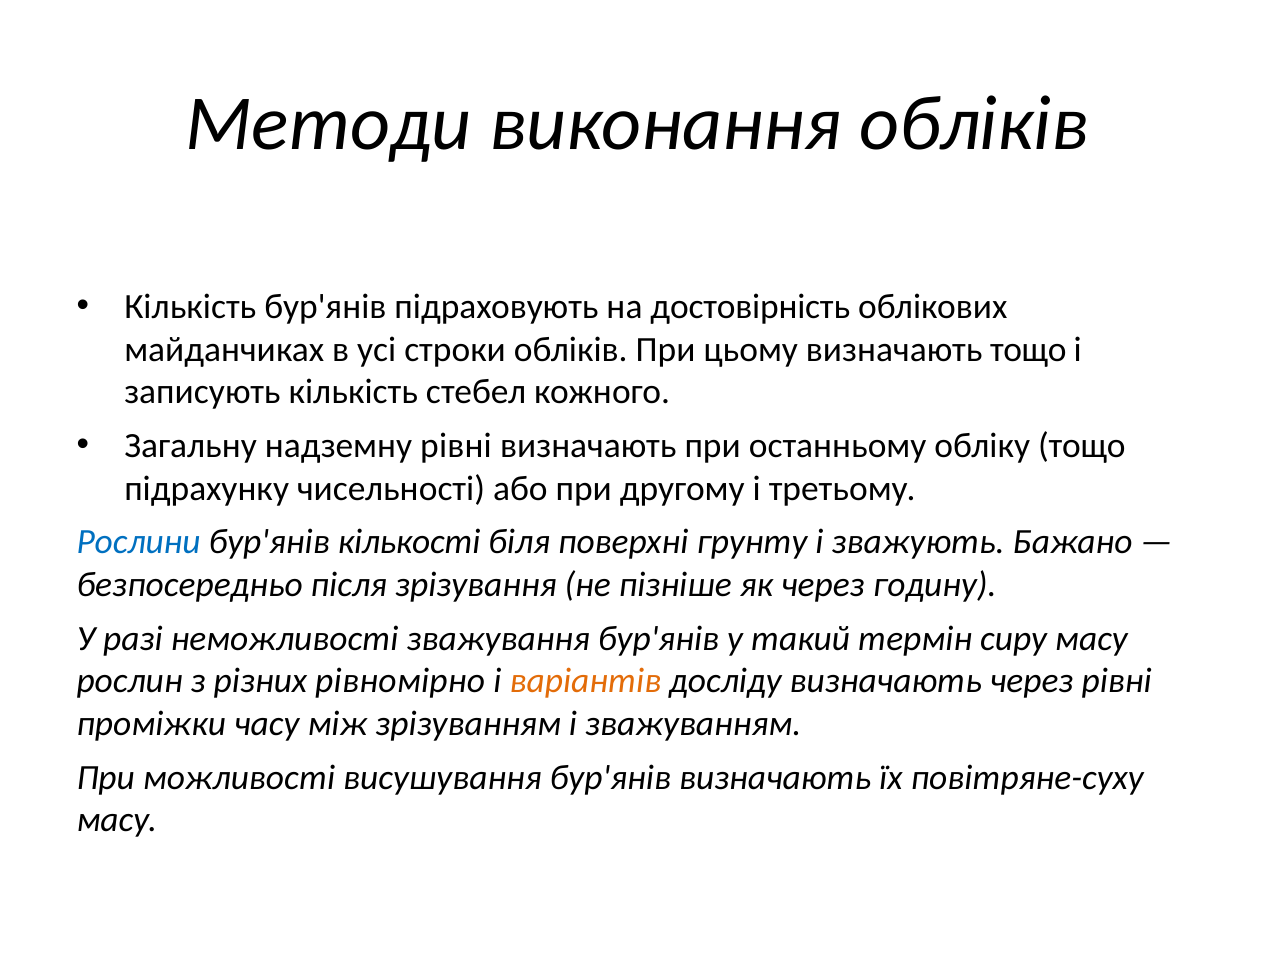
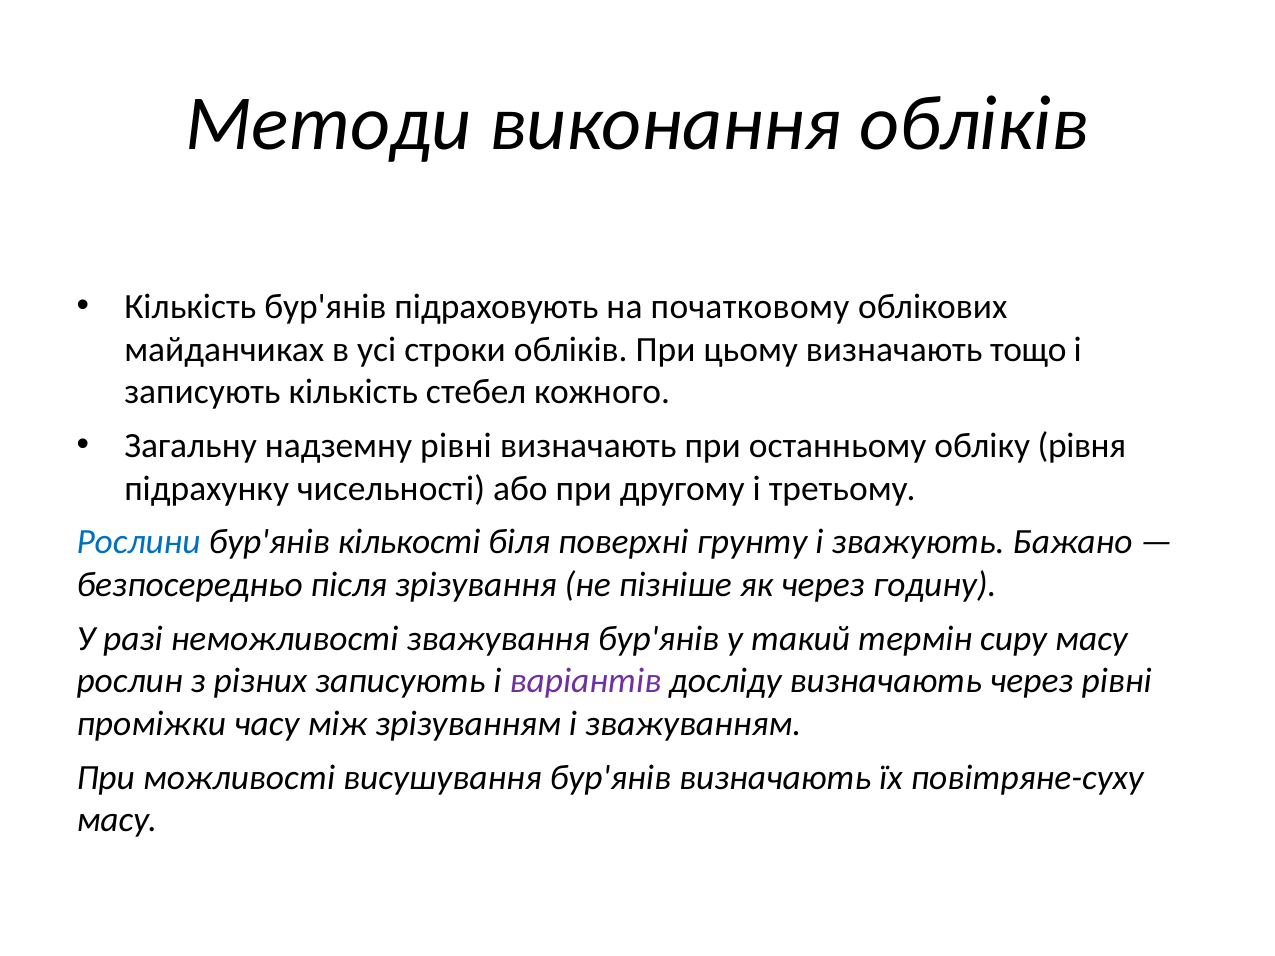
достовірність: достовірність -> початковому (750, 307)
обліку тощо: тощо -> рівня (1082, 446)
різних рівномірно: рівномірно -> записують (400, 681)
варіантів colour: orange -> purple (585, 681)
